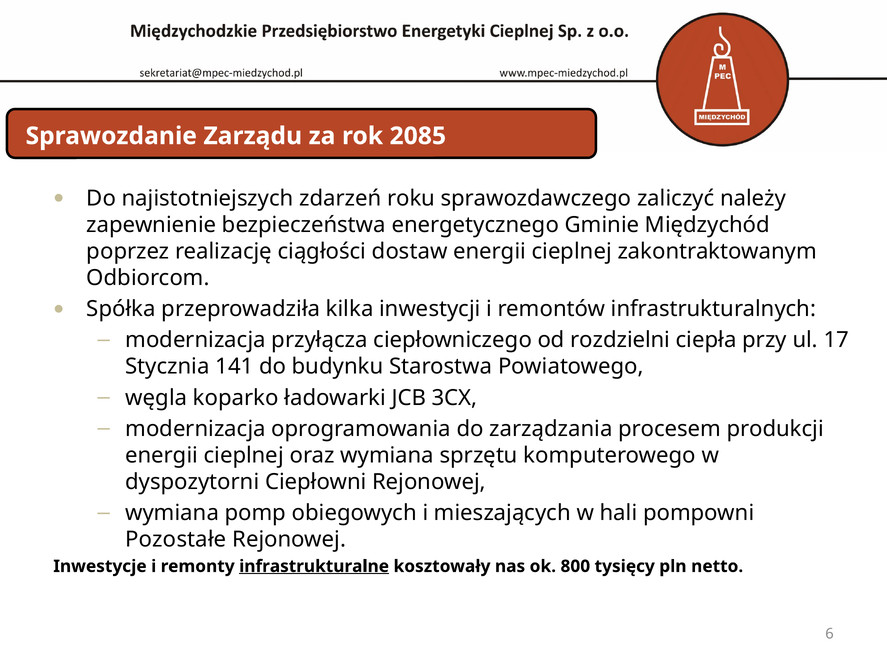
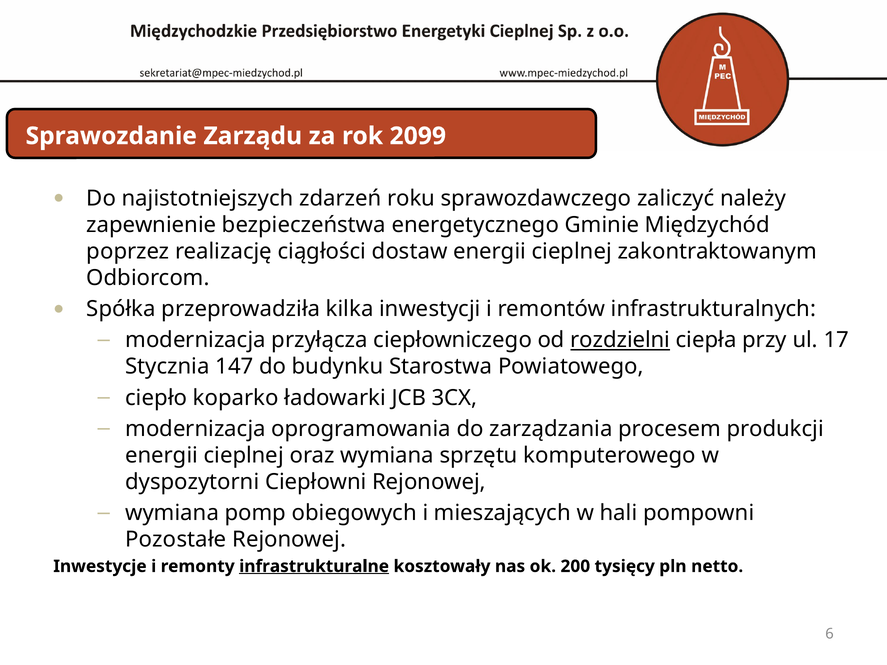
2085: 2085 -> 2099 (418, 136)
rozdzielni underline: none -> present (620, 340)
141: 141 -> 147 (234, 367)
węgla: węgla -> ciepło (156, 398)
800: 800 -> 200 (575, 567)
